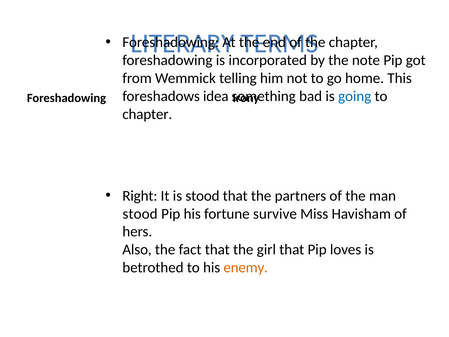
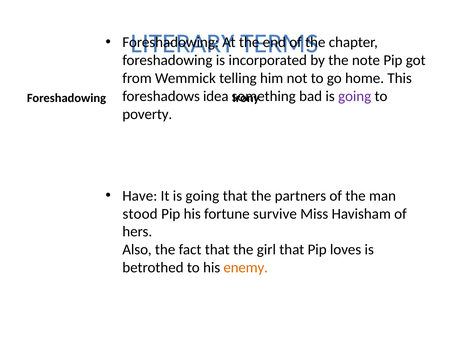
going colour: blue -> purple (355, 96)
chapter: chapter -> poverty (147, 114)
Right: Right -> Have (140, 196)
It is stood: stood -> going (202, 196)
